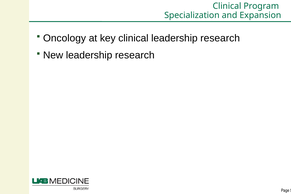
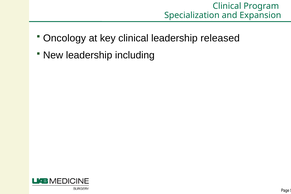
clinical leadership research: research -> released (220, 38)
New leadership research: research -> including (135, 55)
